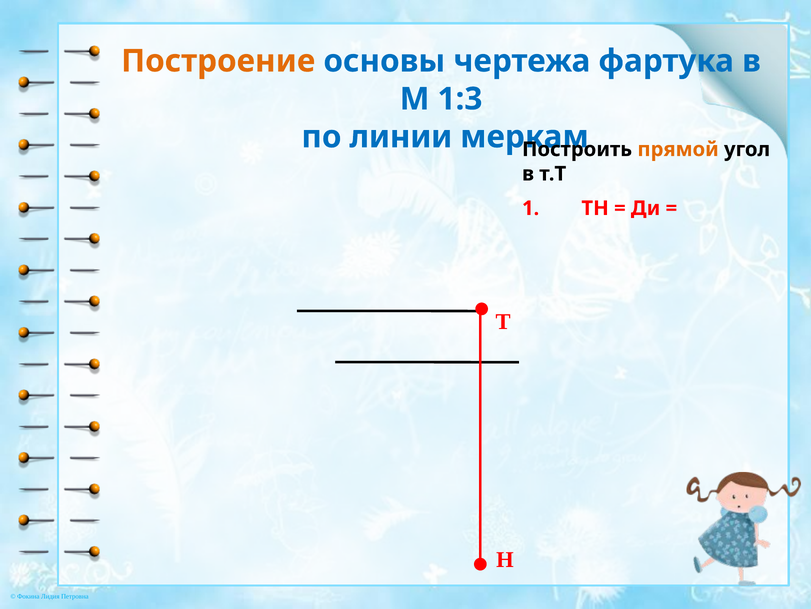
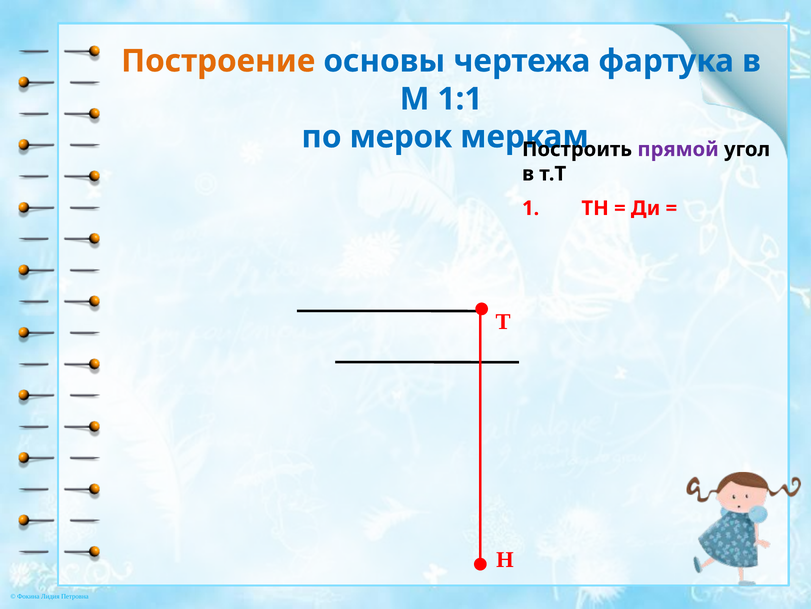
1:3: 1:3 -> 1:1 (460, 99)
линии: линии -> мерок (401, 137)
прямой colour: orange -> purple (678, 149)
